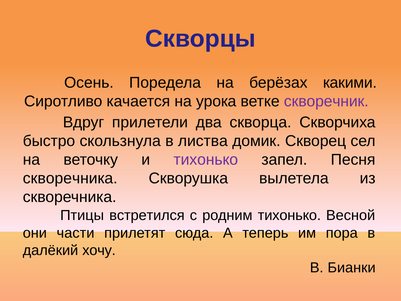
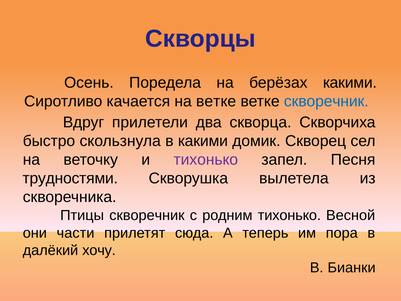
на урока: урока -> ветке (216, 101)
скворечник colour: purple -> blue (326, 101)
в листва: листва -> какими (203, 141)
скворечника: скворечника -> трудностями (70, 178)
Птицы встретился: встретился -> скворечник (147, 215)
